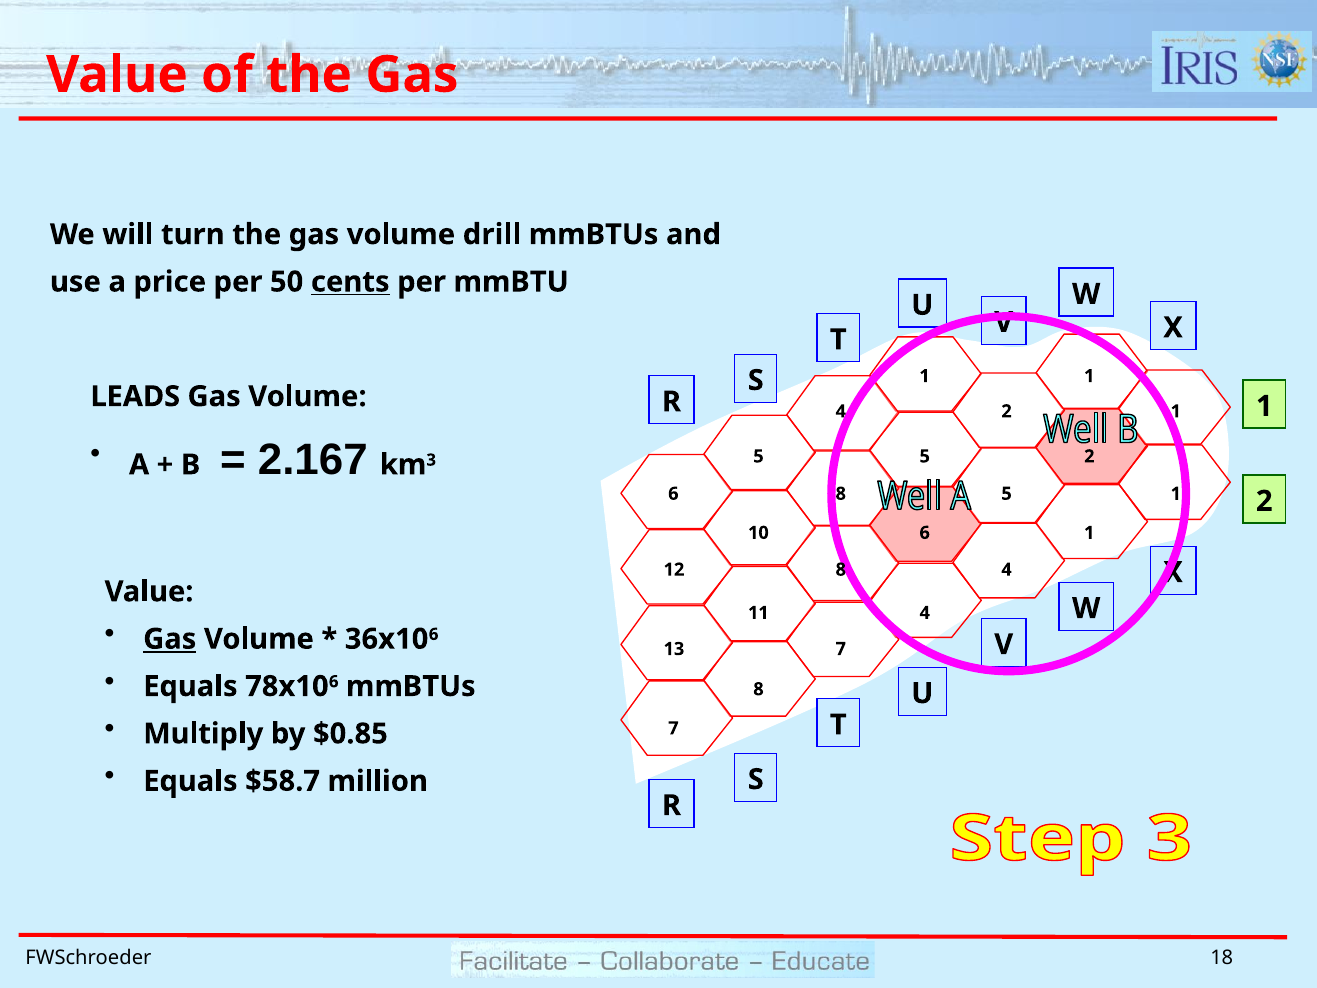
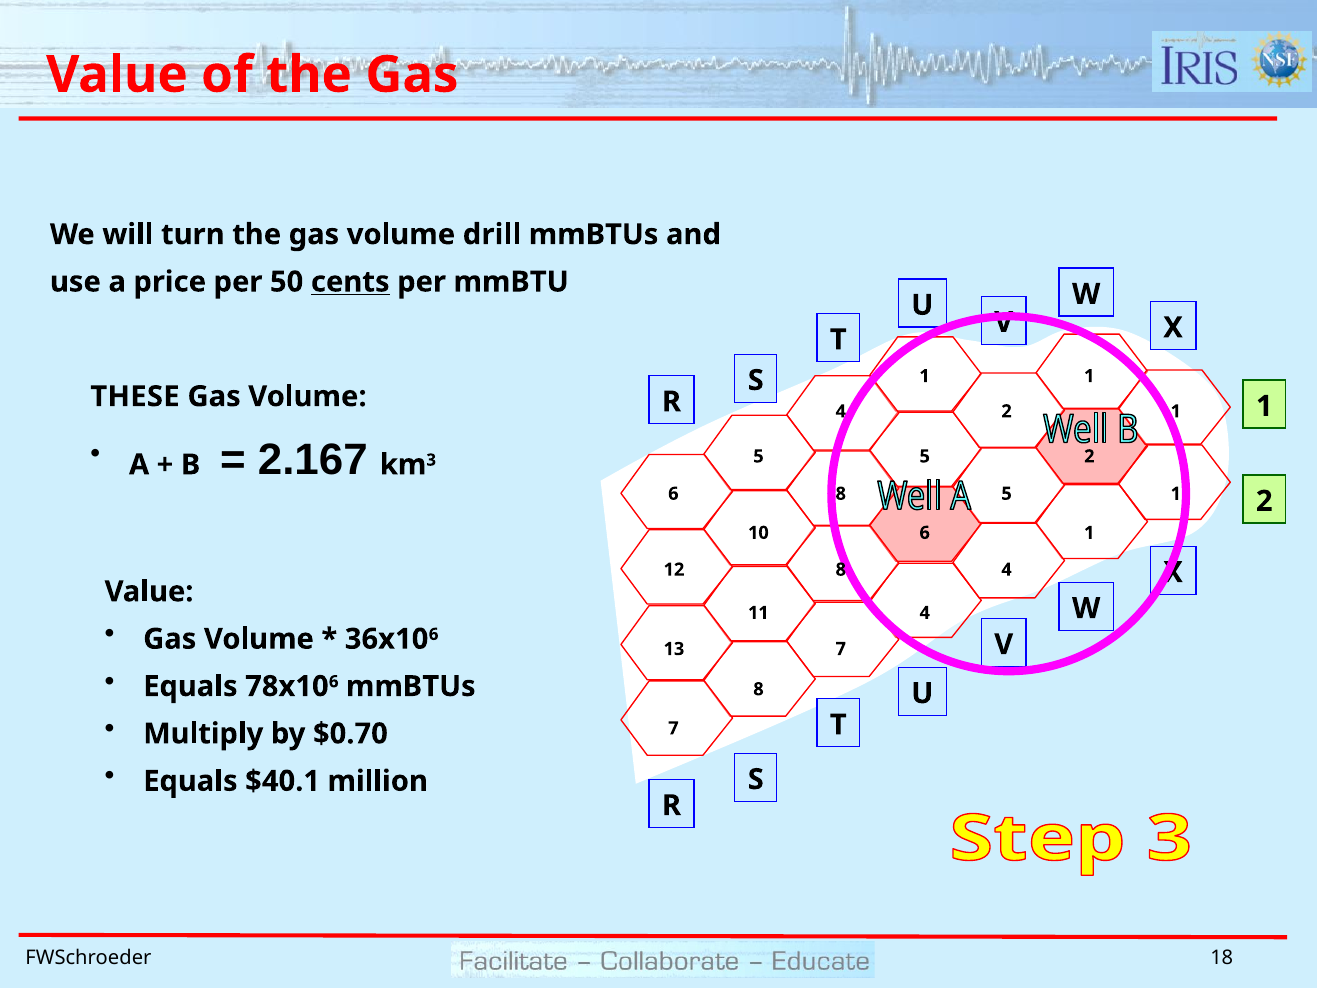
LEADS: LEADS -> THESE (135, 396)
Gas underline: present -> none (170, 639)
$0.85: $0.85 -> $0.70 (350, 734)
$58.7: $58.7 -> $40.1 (283, 781)
